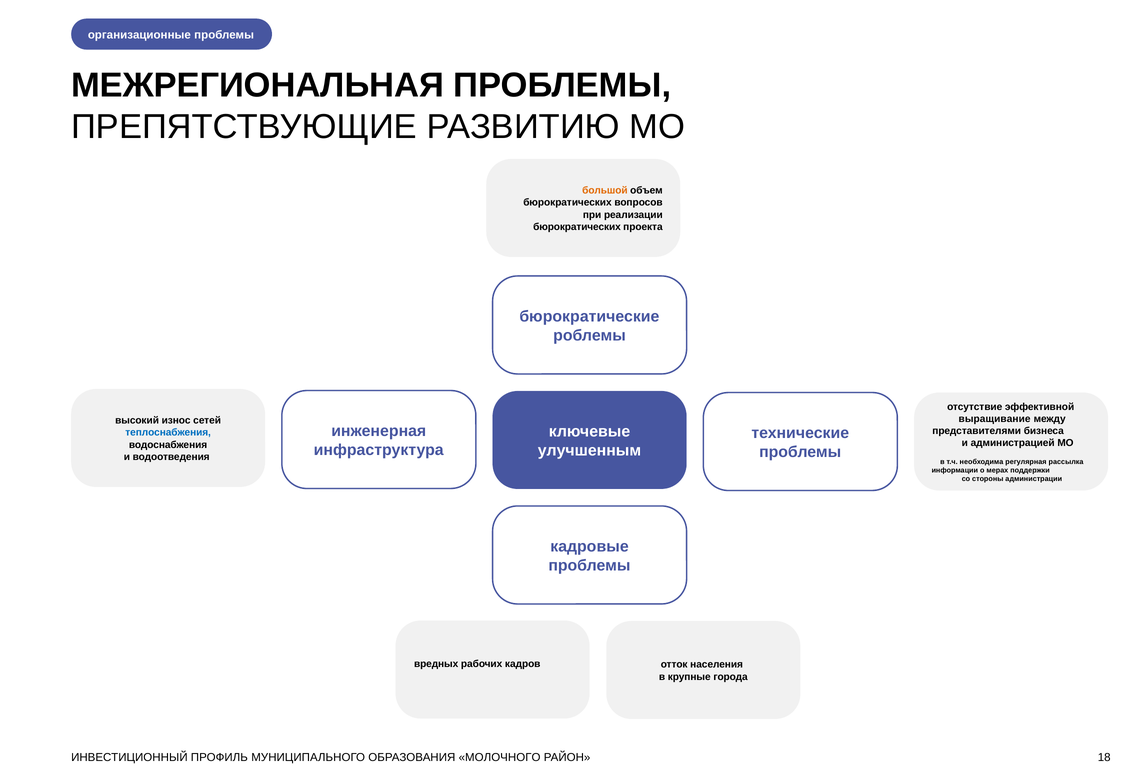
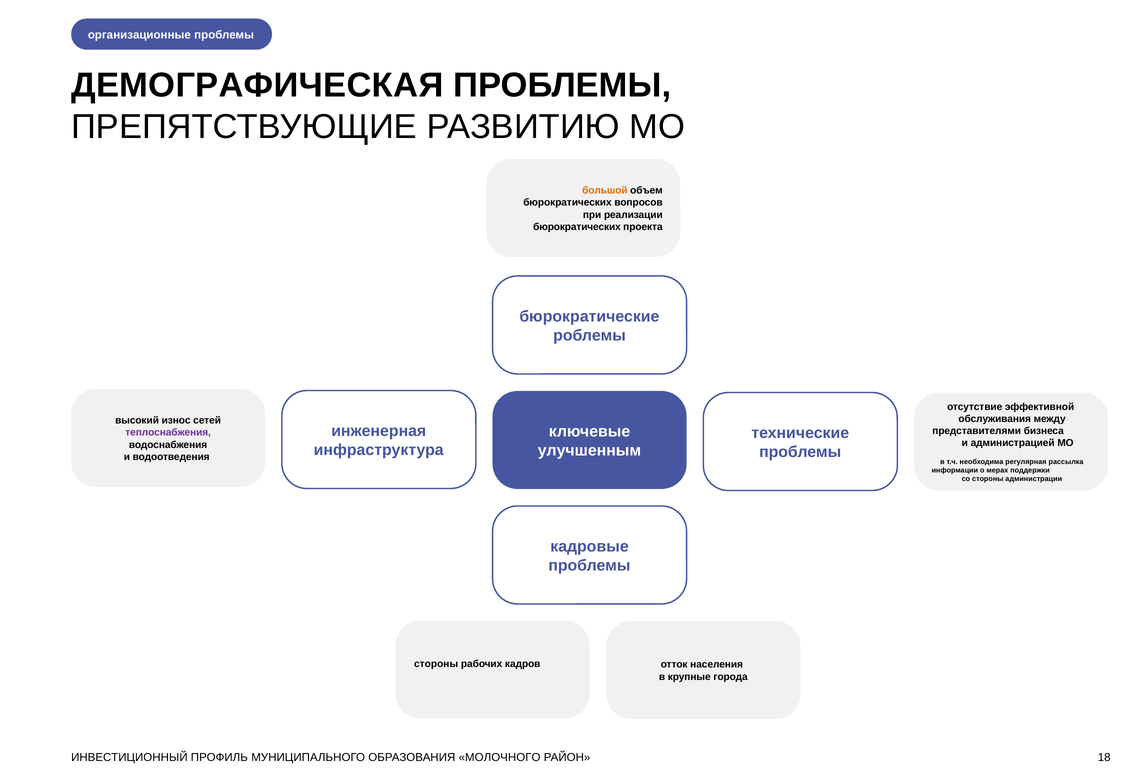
МЕЖРЕГИОНАЛЬНАЯ: МЕЖРЕГИОНАЛЬНАЯ -> ДЕМОГРАФИЧЕСКАЯ (257, 86)
выращивание: выращивание -> обслуживания (995, 419)
теплоснабжения colour: blue -> purple (168, 433)
вредных: вредных -> стороны (436, 664)
